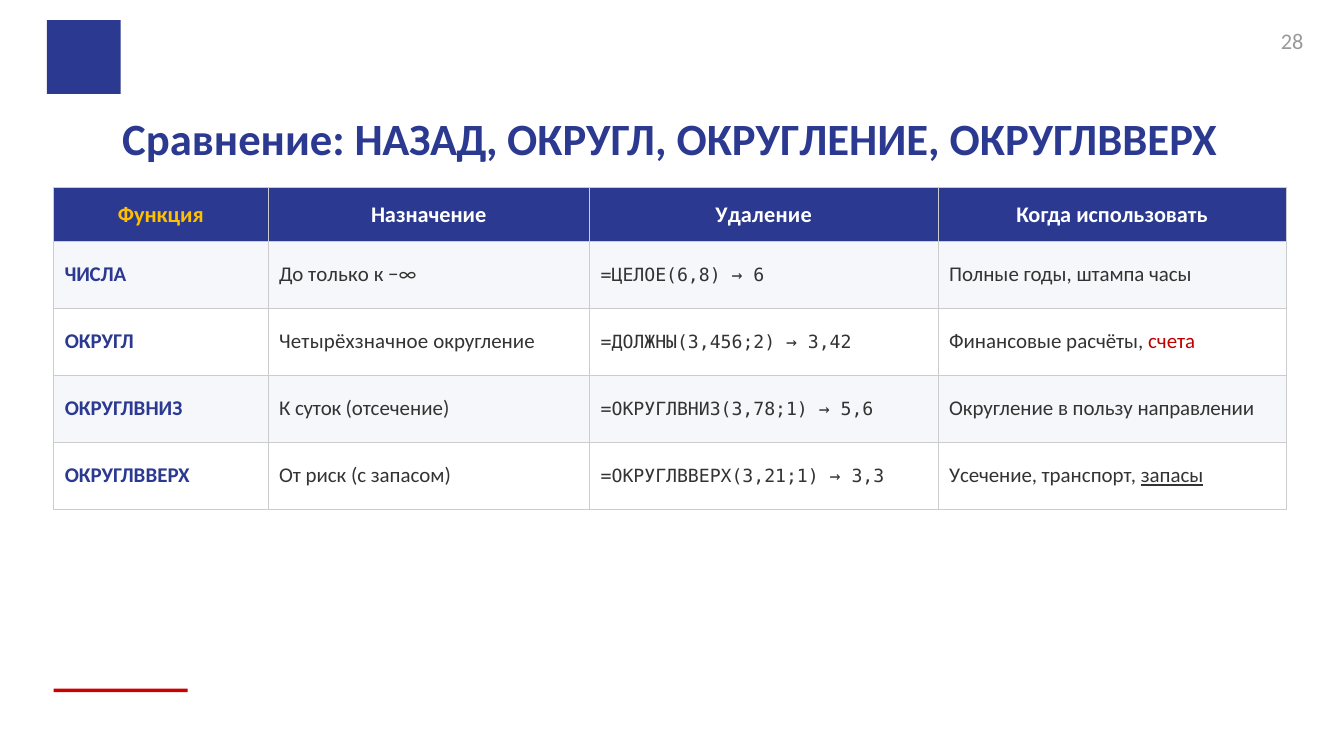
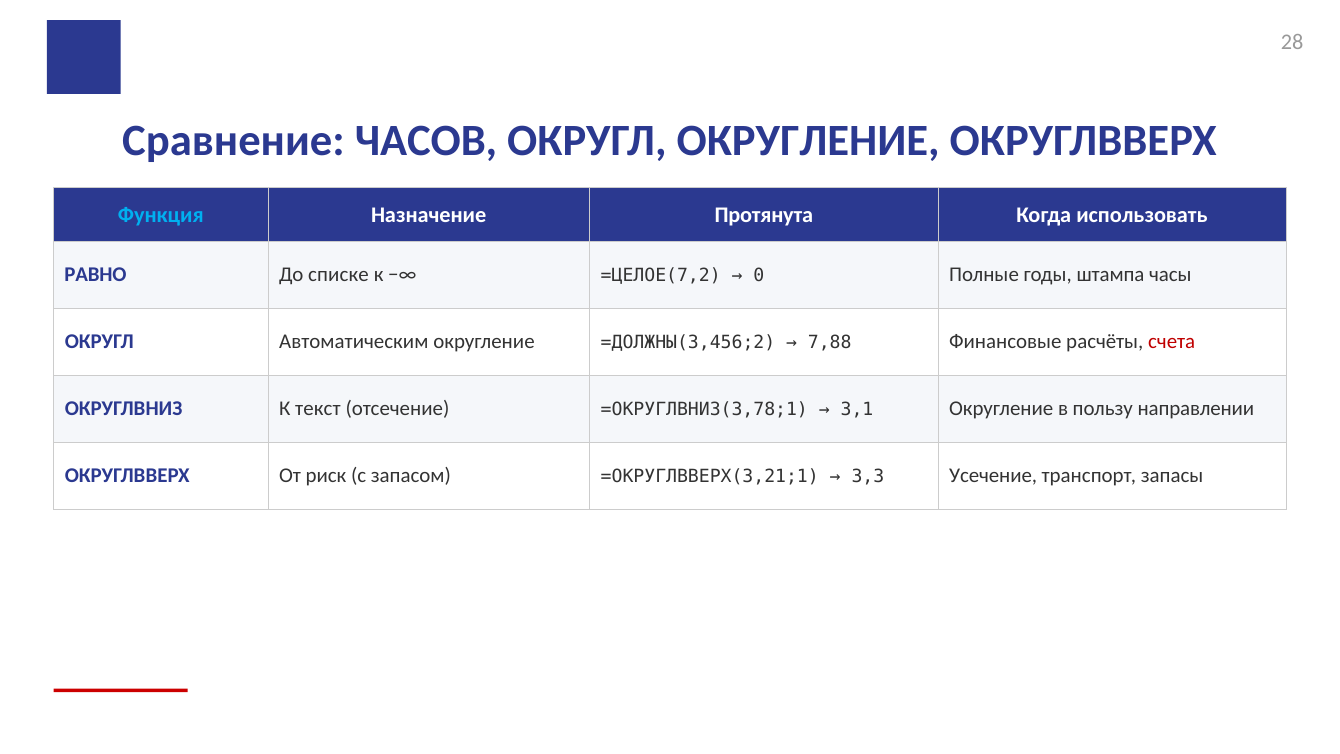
НАЗАД: НАЗАД -> ЧАСОВ (426, 140)
Функция colour: yellow -> light blue (161, 215)
Удаление: Удаление -> Протянута (764, 215)
ЧИСЛА: ЧИСЛА -> РАВНО (95, 275)
только: только -> списке (338, 275)
=ЦЕЛОЕ(6,8: =ЦЕЛОЕ(6,8 -> =ЦЕЛОЕ(7,2 (661, 275)
6: 6 -> 0 (759, 275)
Четырёхзначное: Четырёхзначное -> Автоматическим (354, 342)
3,42: 3,42 -> 7,88 (830, 342)
суток: суток -> текст (318, 409)
5,6: 5,6 -> 3,1 (857, 409)
запасы underline: present -> none (1172, 476)
